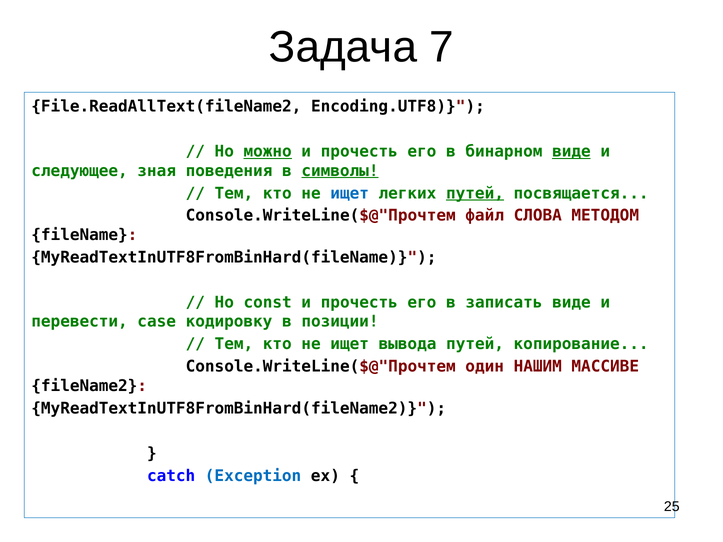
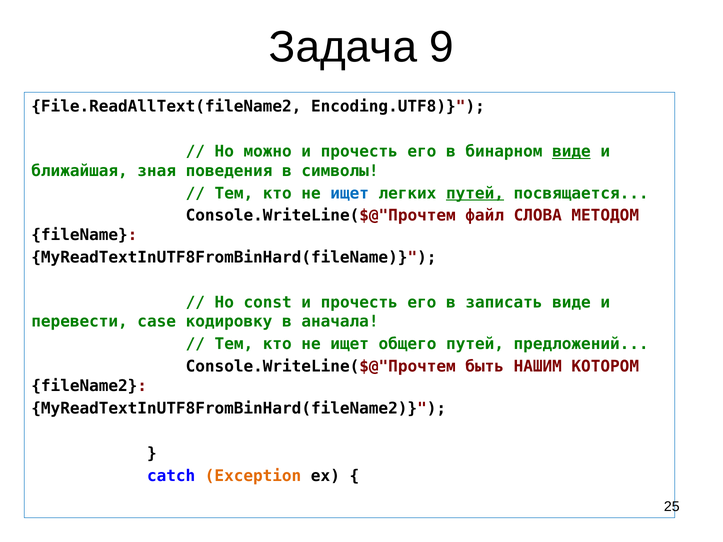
7: 7 -> 9 (442, 47)
можно underline: present -> none (268, 152)
следующее: следующее -> ближайшая (80, 171)
символы underline: present -> none (340, 171)
позиции: позиции -> аначала (340, 322)
вывода: вывода -> общего (408, 344)
копирование: копирование -> предложений (581, 344)
один: один -> быть (485, 367)
МАССИВЕ: МАССИВЕ -> КОТОРОМ (605, 367)
Exception colour: blue -> orange (253, 476)
